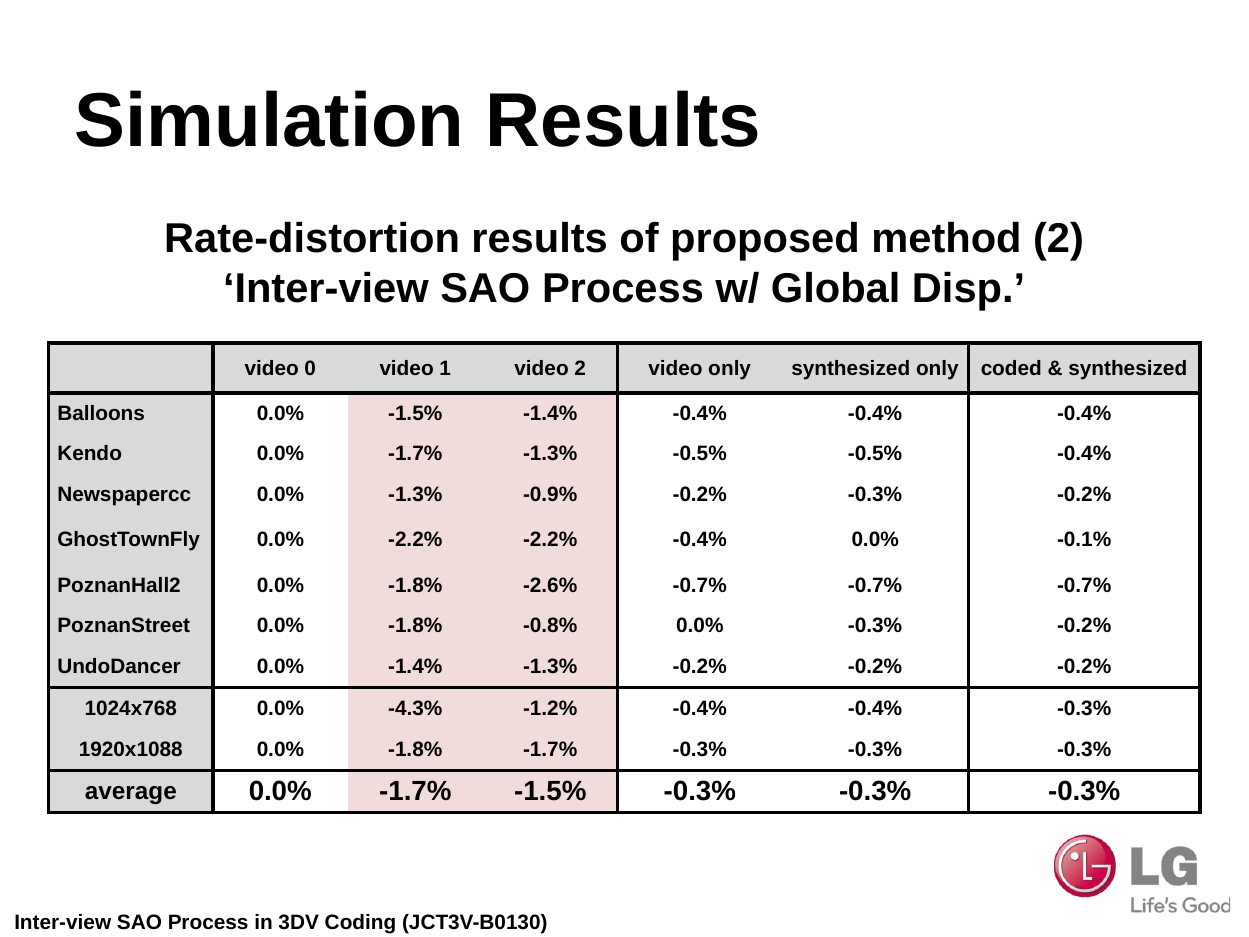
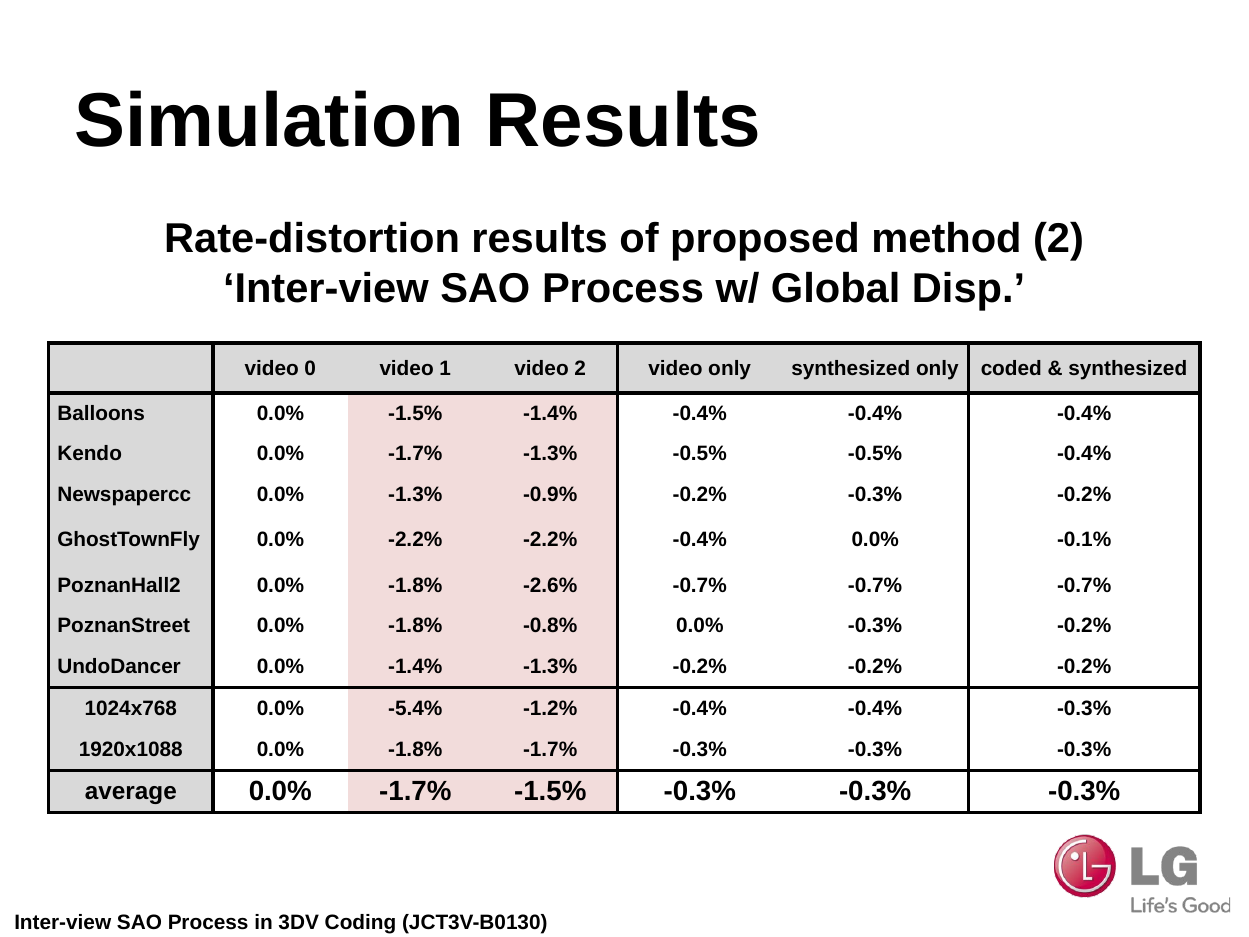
-4.3%: -4.3% -> -5.4% (415, 708)
